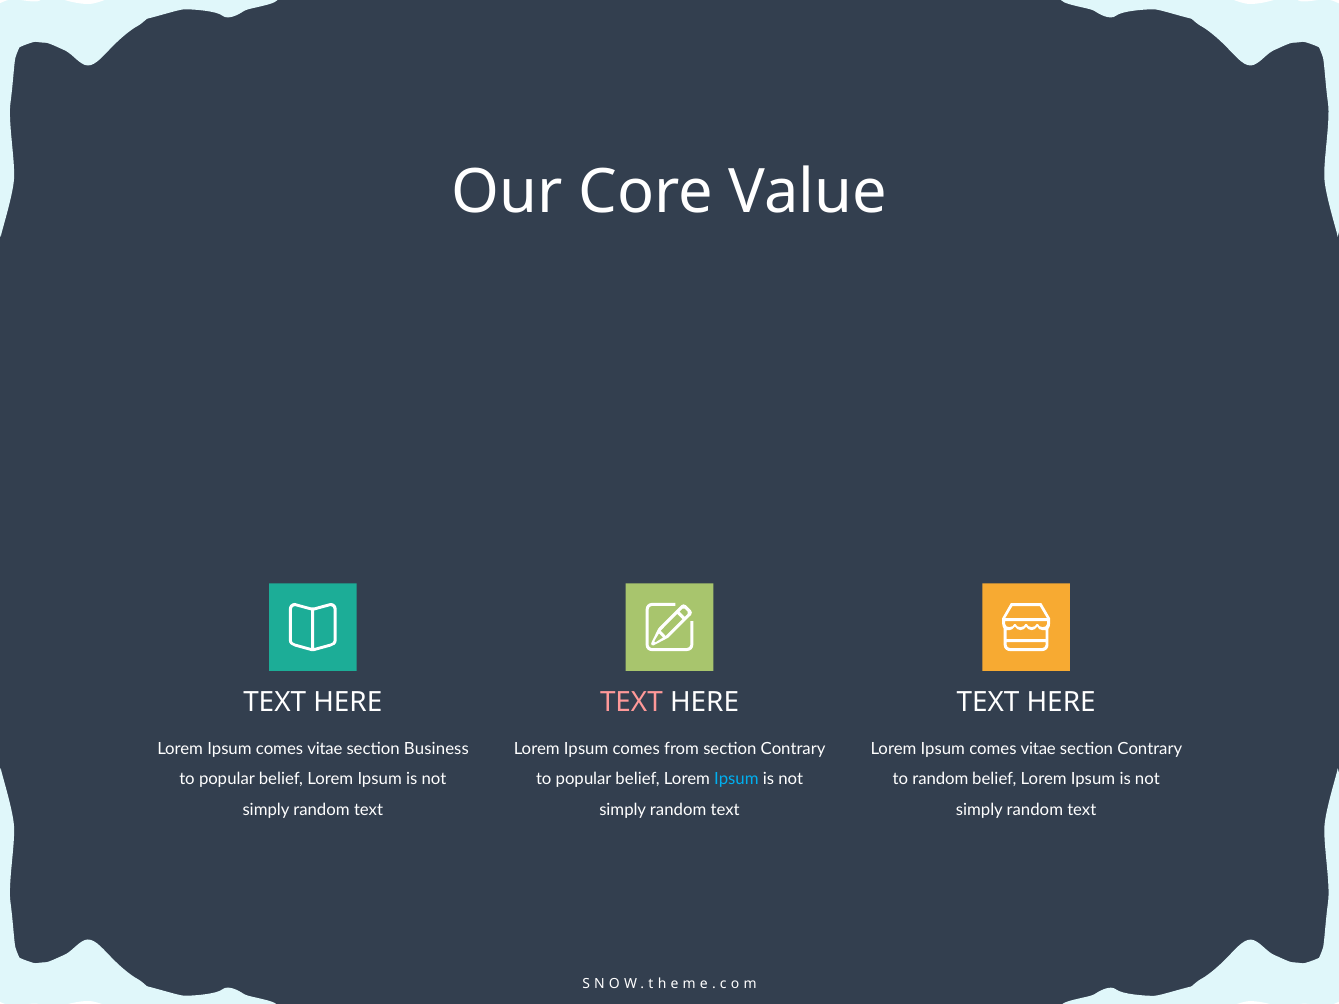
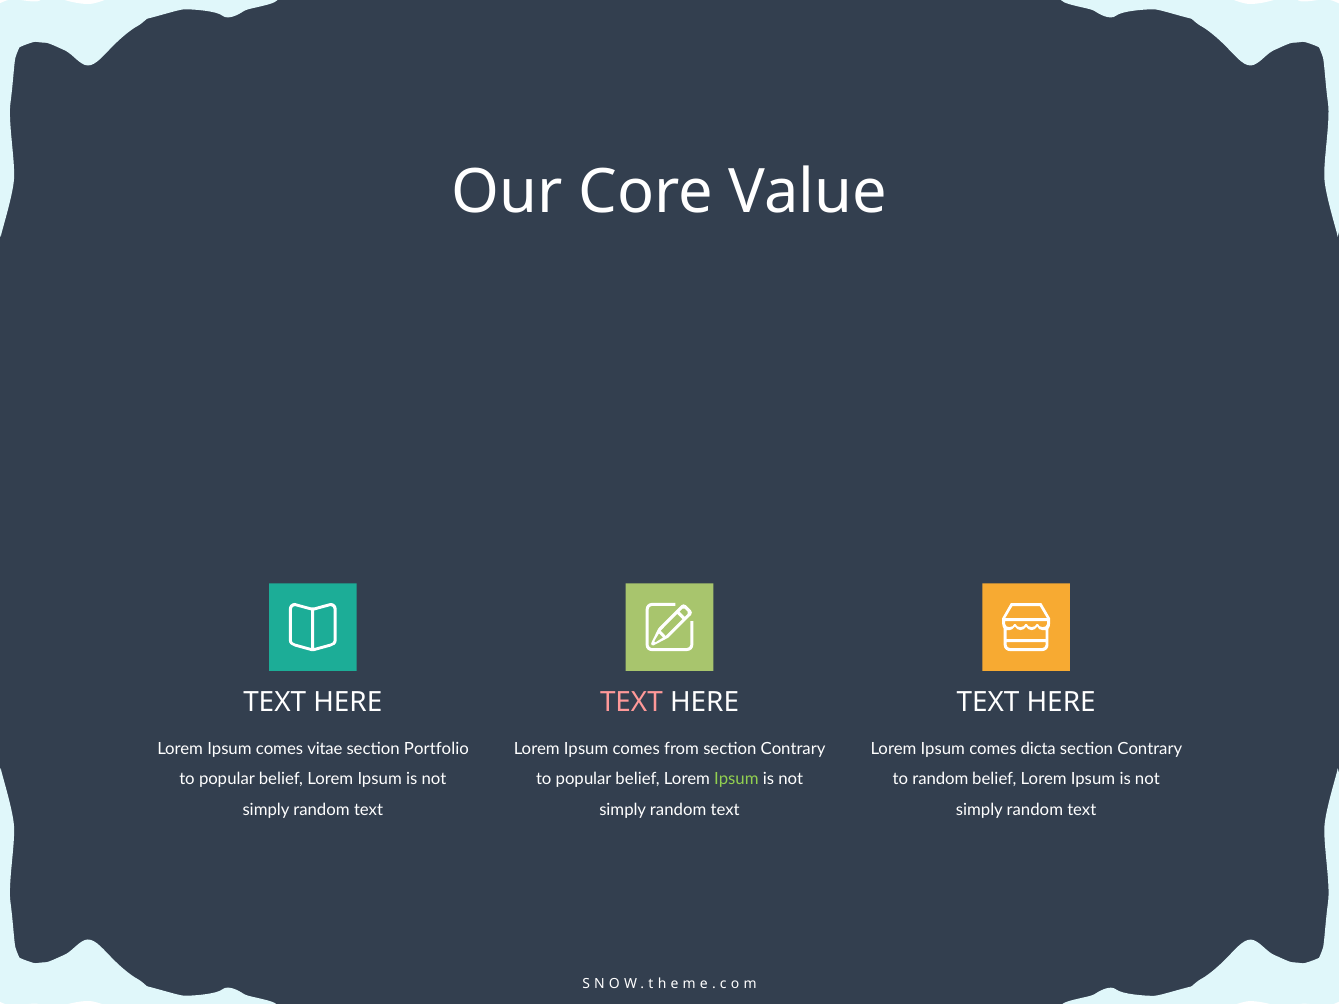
Business: Business -> Portfolio (436, 749)
vitae: vitae -> dicta (1038, 749)
Ipsum colour: light blue -> light green (736, 780)
